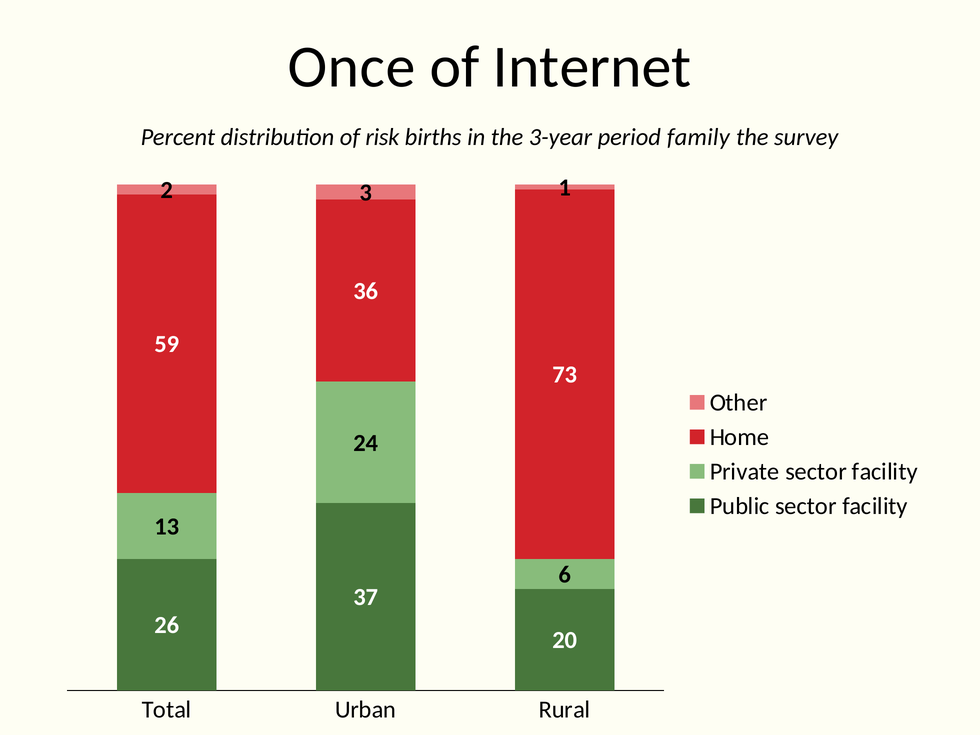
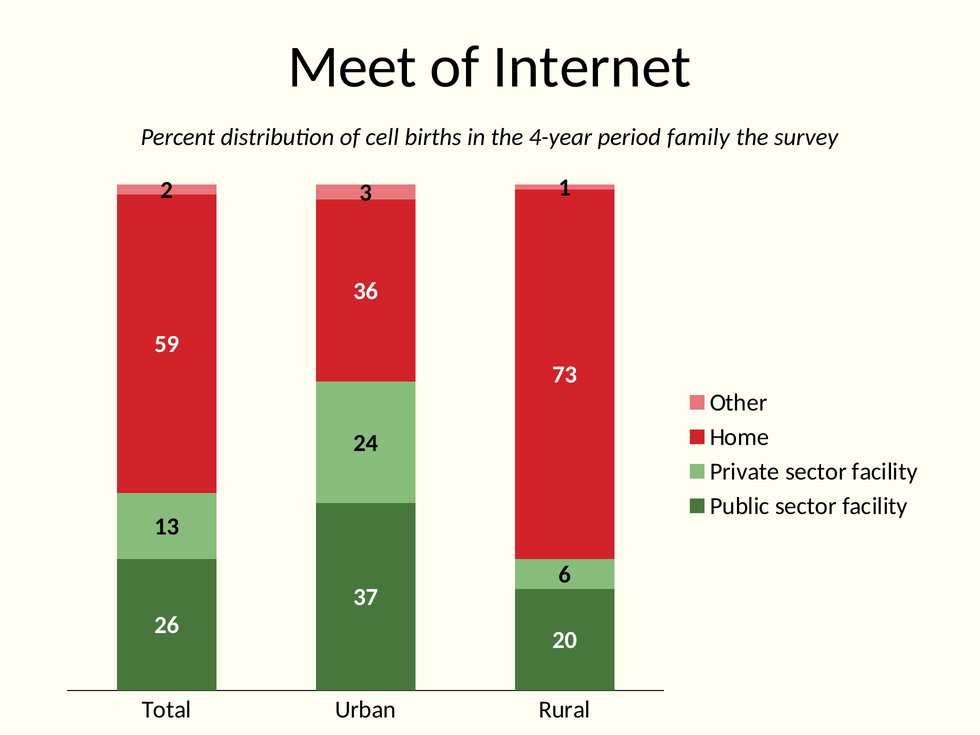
Once: Once -> Meet (352, 67)
risk: risk -> cell (382, 137)
3-year: 3-year -> 4-year (560, 137)
